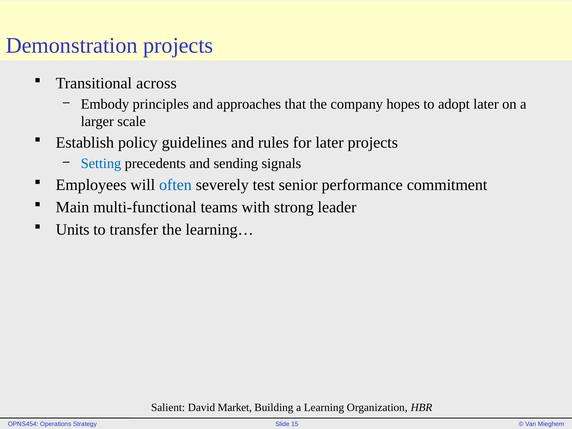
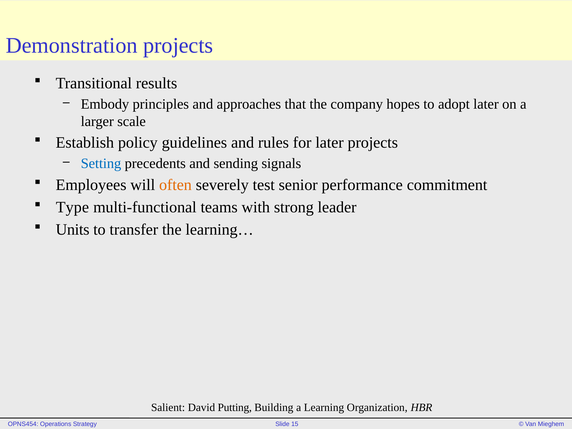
across: across -> results (157, 83)
often colour: blue -> orange (175, 185)
Main: Main -> Type (72, 207)
Market: Market -> Putting (235, 408)
